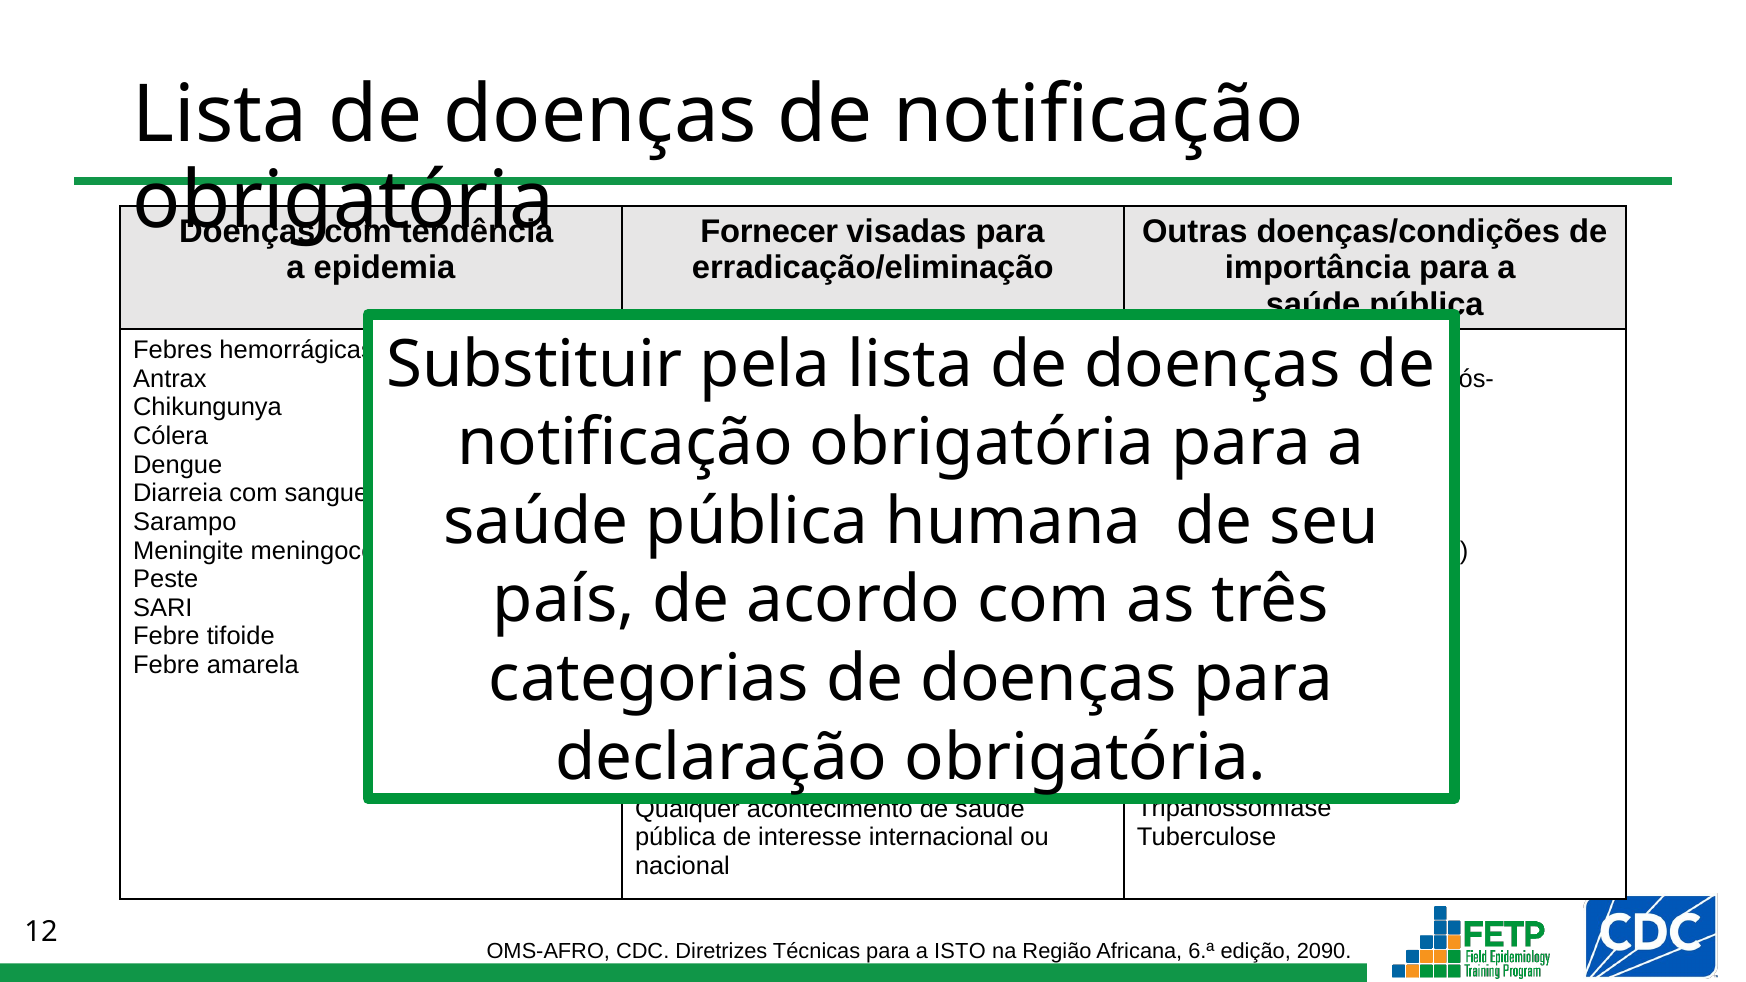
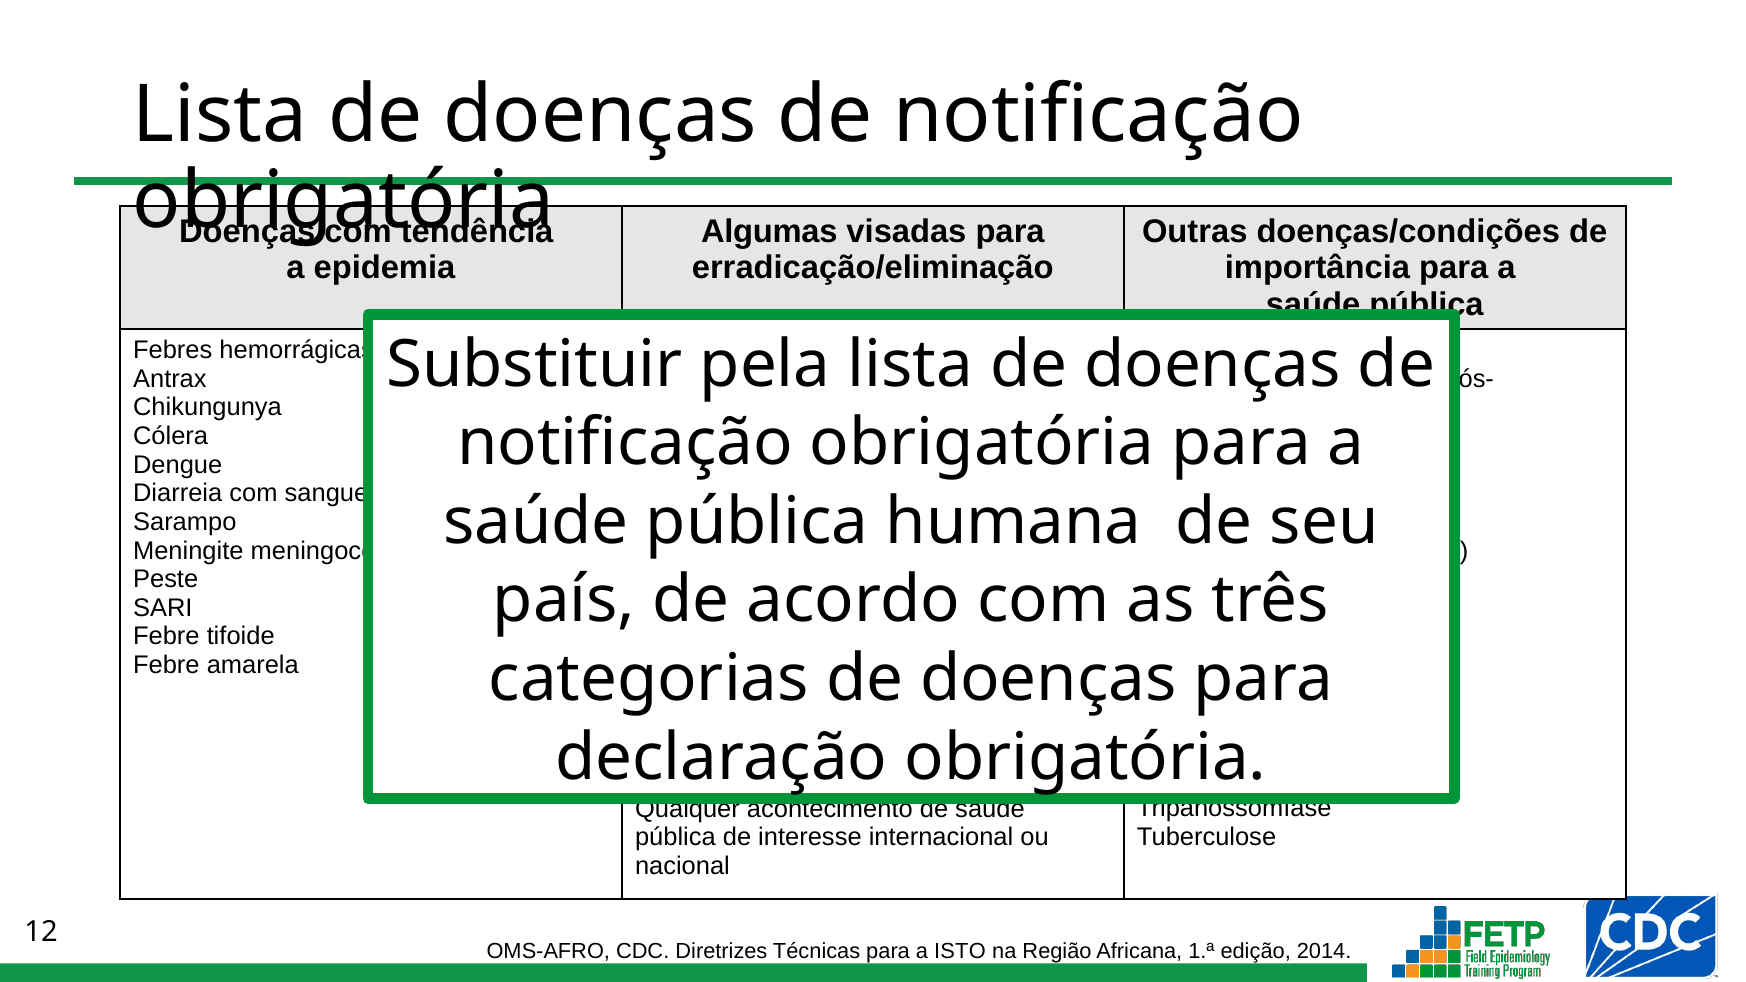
Fornecer: Fornecer -> Algumas (769, 231)
6.ª: 6.ª -> 1.ª (1201, 951)
2090: 2090 -> 2014 (1324, 951)
